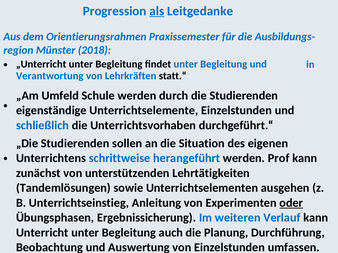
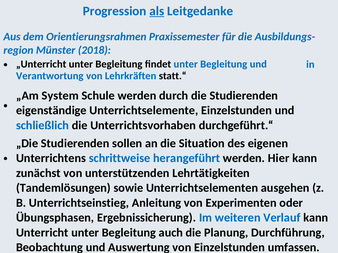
Umfeld: Umfeld -> System (60, 96)
Prof: Prof -> Hier (279, 159)
oder underline: present -> none (291, 203)
